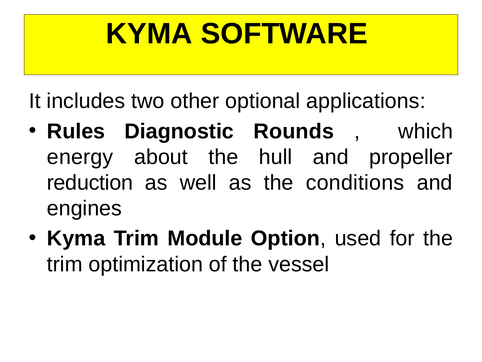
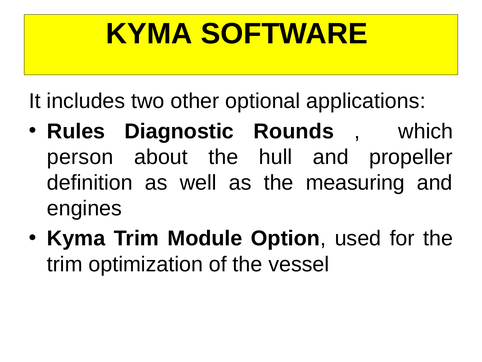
energy: energy -> person (80, 157)
reduction: reduction -> definition (90, 183)
conditions: conditions -> measuring (355, 183)
